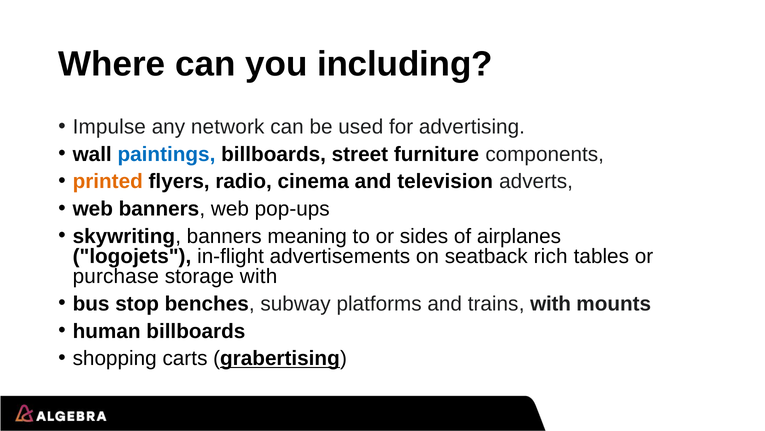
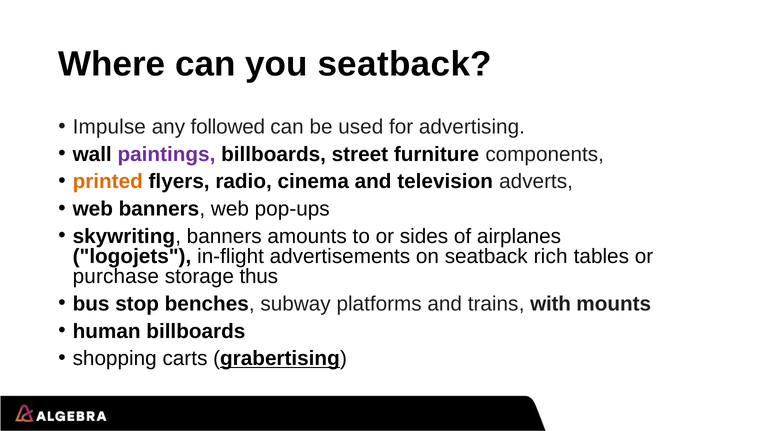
you including: including -> seatback (405, 64)
network: network -> followed (228, 127)
paintings colour: blue -> purple (166, 154)
meaning: meaning -> amounts (307, 236)
storage with: with -> thus (259, 276)
